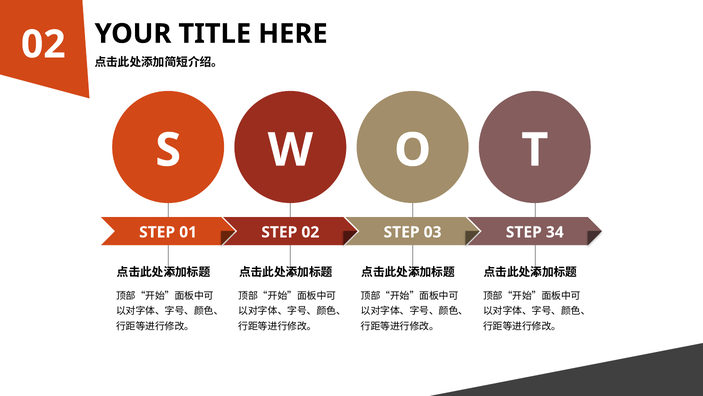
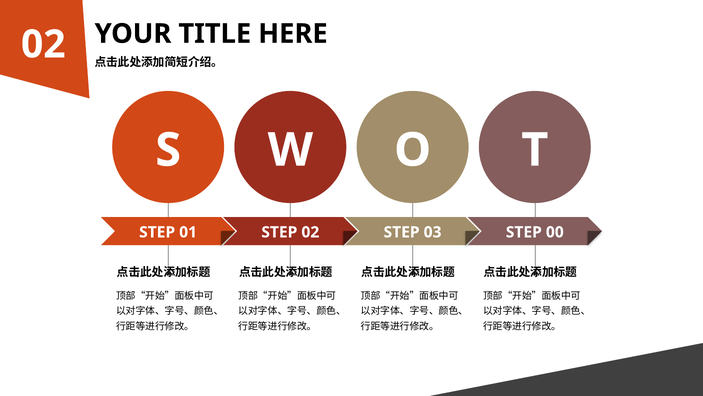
34: 34 -> 00 (555, 232)
